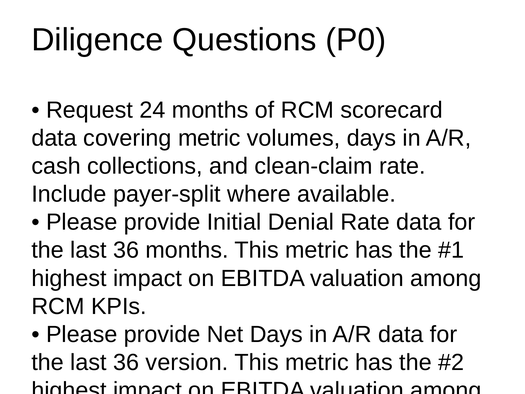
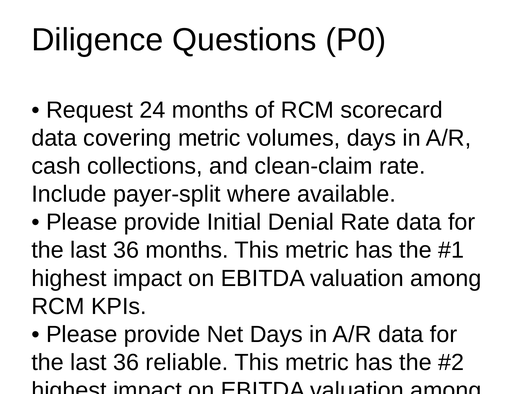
version: version -> reliable (187, 362)
